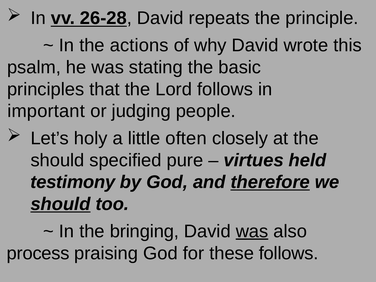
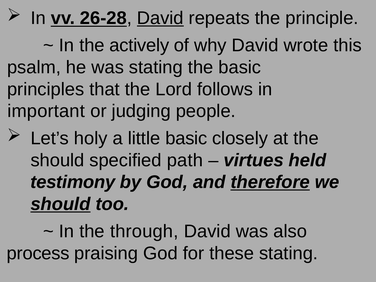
David underline: none -> present (160, 18)
actions: actions -> actively (139, 45)
little often: often -> basic (186, 138)
pure: pure -> path (185, 160)
bringing: bringing -> through (144, 231)
was underline: present -> none (252, 231)
these follows: follows -> stating (289, 253)
